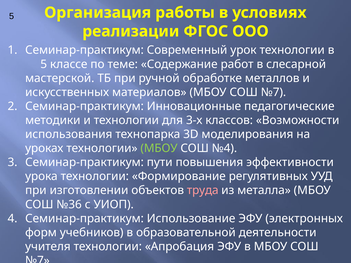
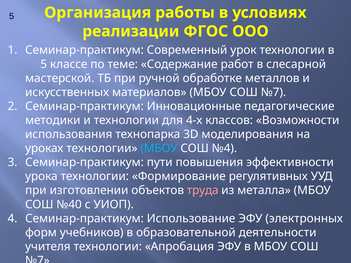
3-х: 3-х -> 4-х (194, 120)
МБОУ colour: light green -> light blue (159, 148)
№36: №36 -> №40 (69, 205)
